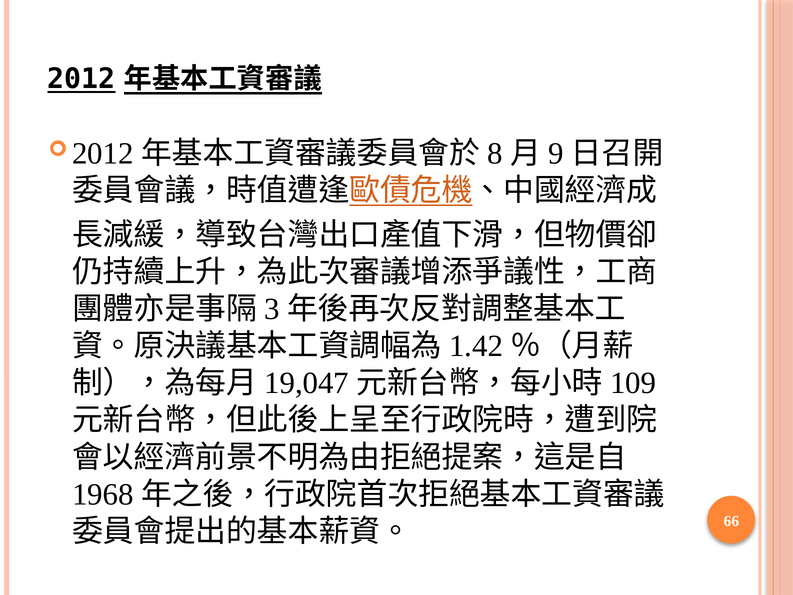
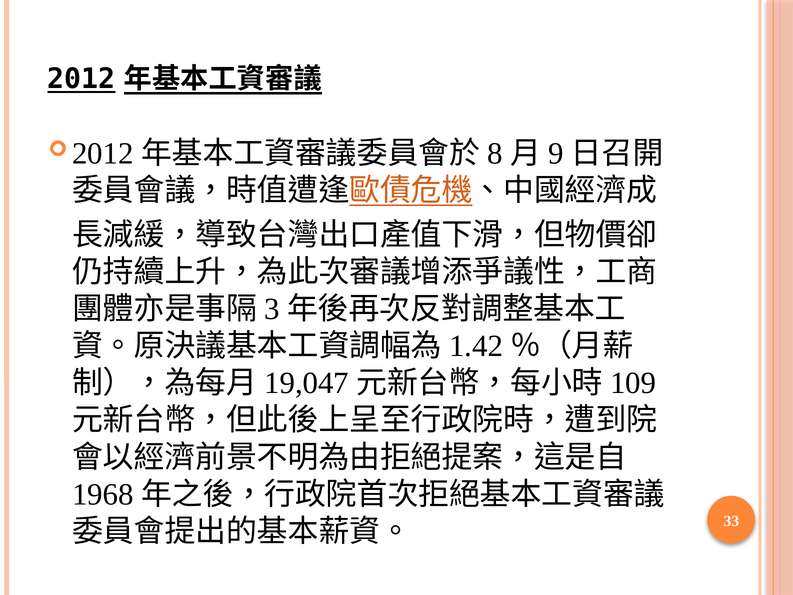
66: 66 -> 33 (731, 521)
